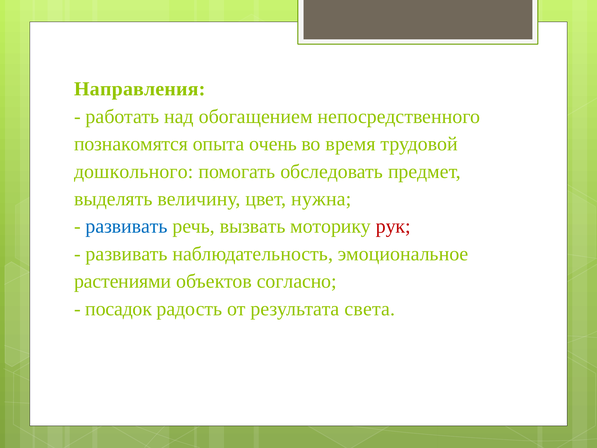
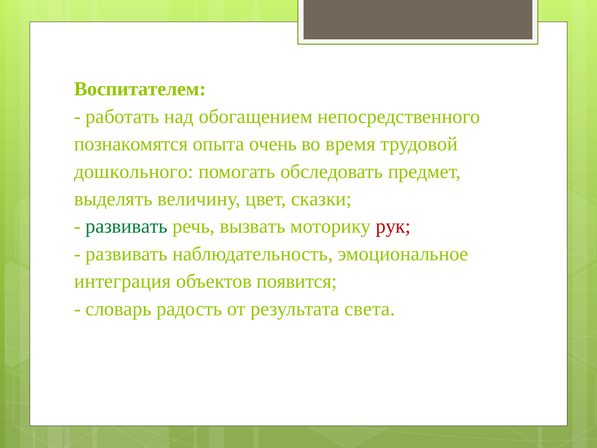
Направления: Направления -> Воспитателем (140, 89)
нужна: нужна -> сказки (321, 199)
развивать colour: blue -> green (127, 226)
растениями: растениями -> интеграция (123, 281)
согласно: согласно -> появится (297, 281)
посадок: посадок -> словарь (119, 309)
